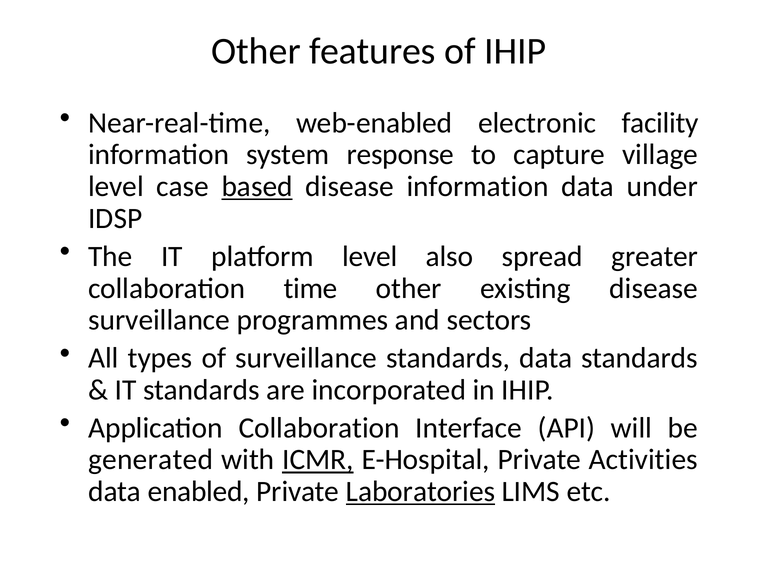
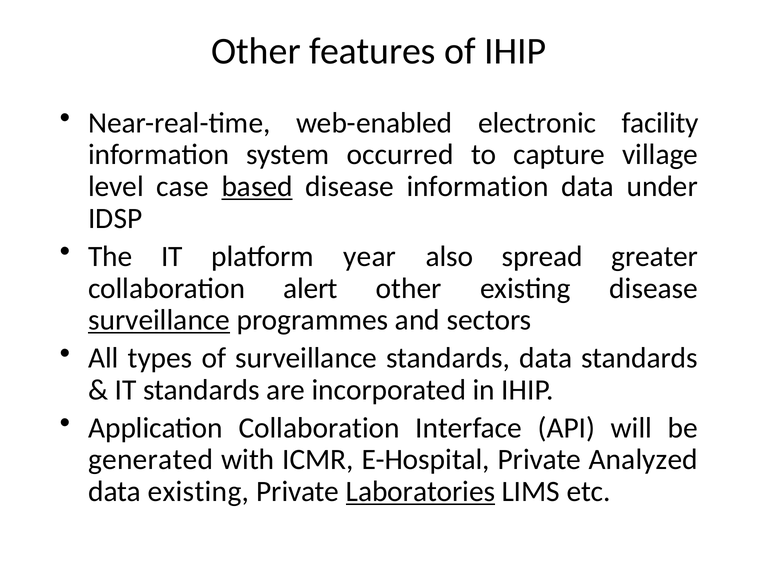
response: response -> occurred (400, 155)
platform level: level -> year (370, 256)
time: time -> alert (311, 288)
surveillance underline: none -> present (159, 320)
ICMR underline: present -> none (318, 459)
Activities: Activities -> Analyzed (643, 459)
data enabled: enabled -> existing (198, 491)
